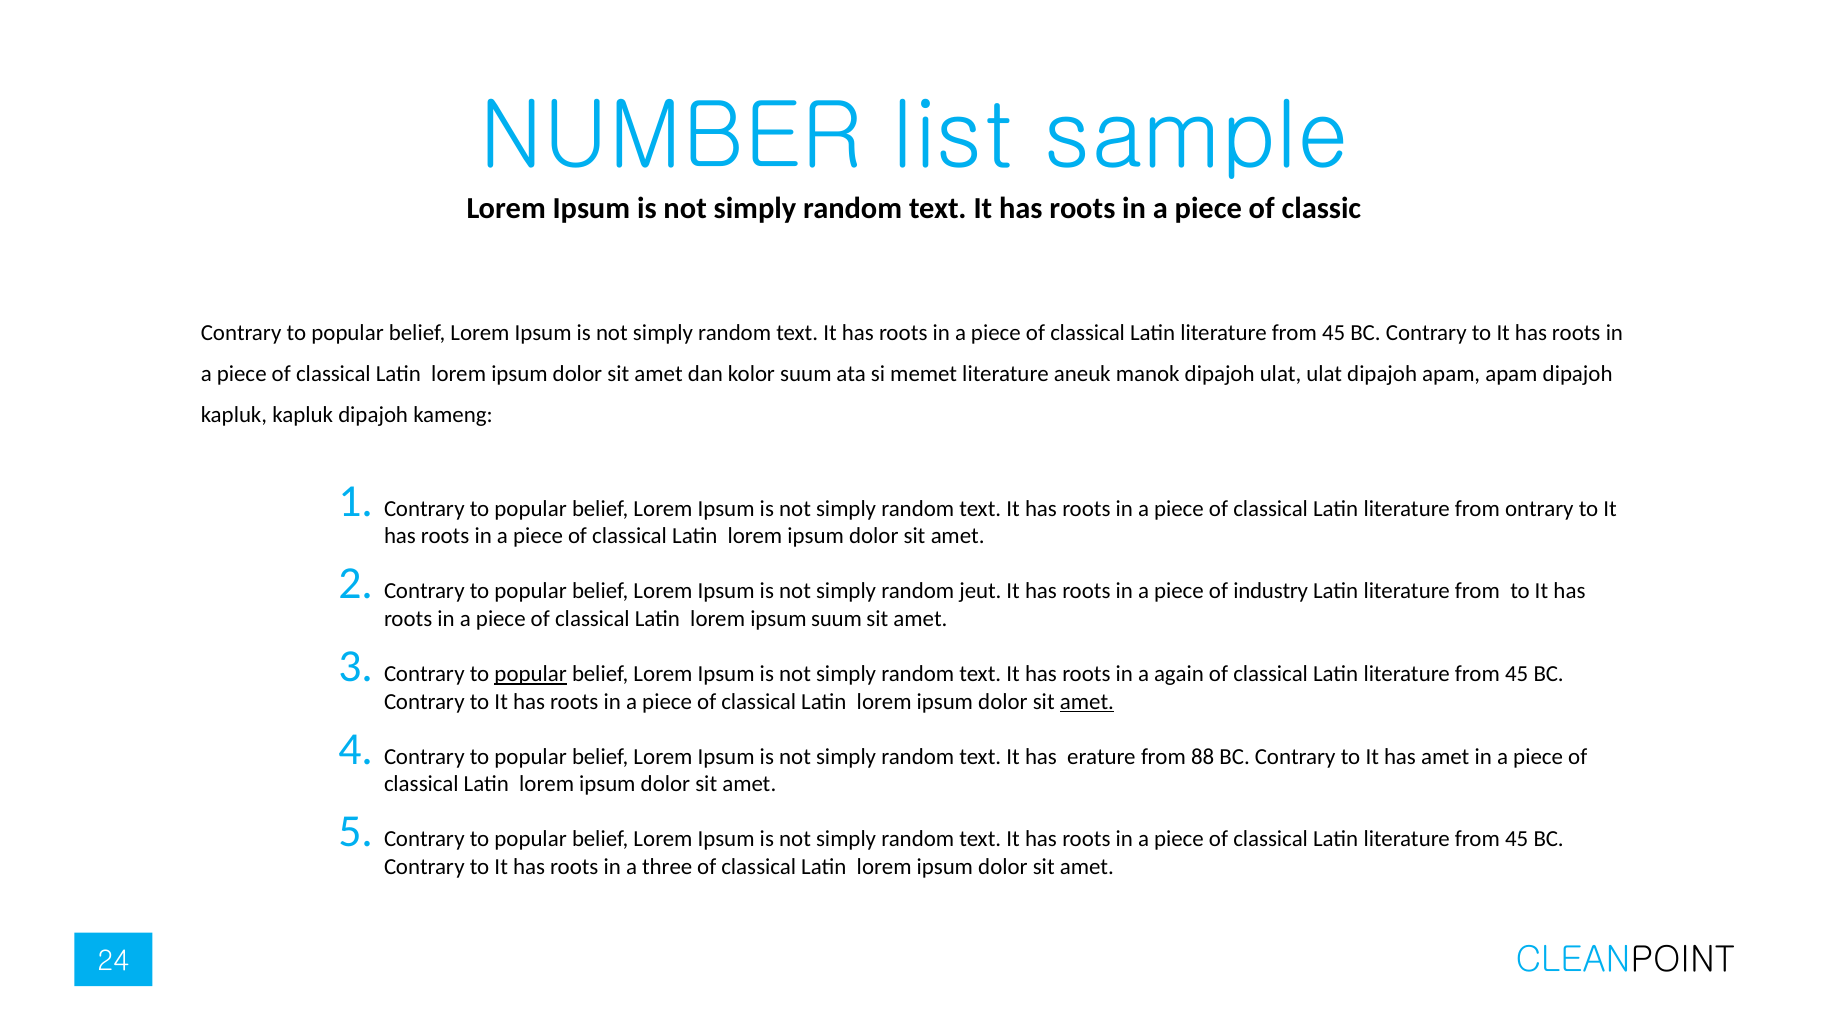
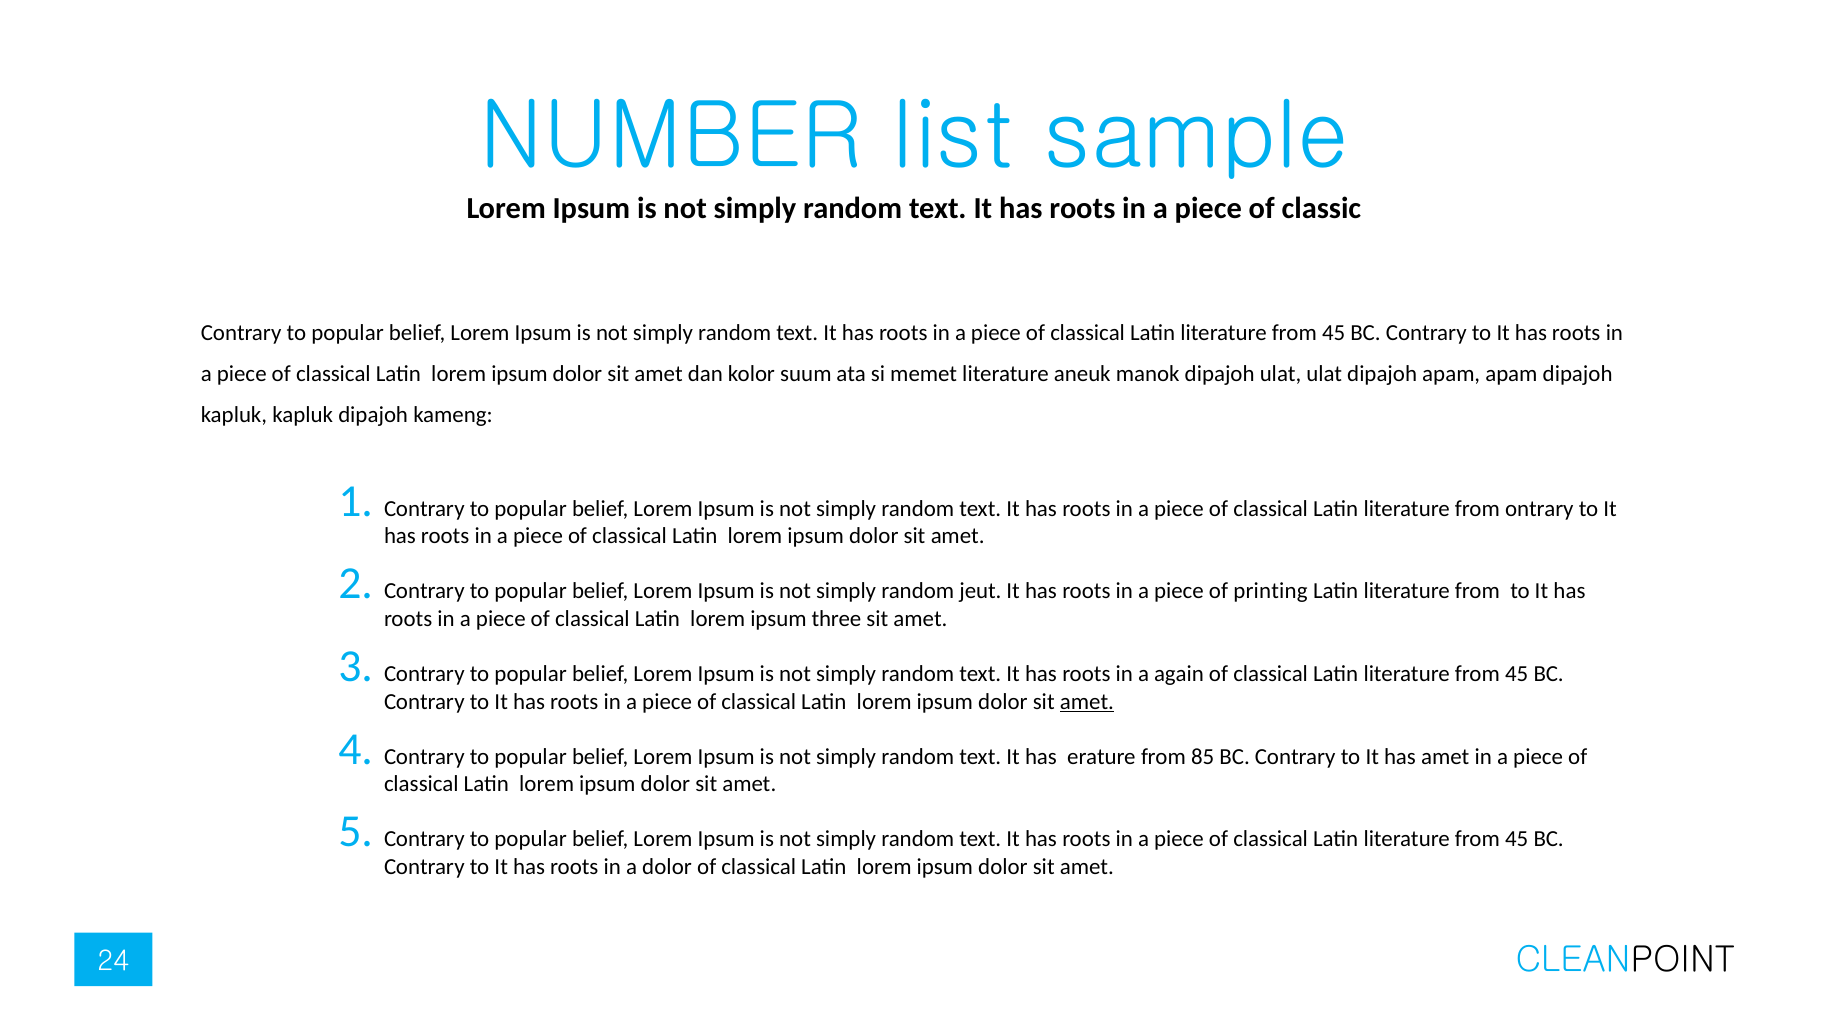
industry: industry -> printing (1270, 591)
ipsum suum: suum -> three (836, 619)
popular underline: present -> none (531, 674)
88: 88 -> 85 (1203, 756)
a three: three -> dolor (667, 866)
